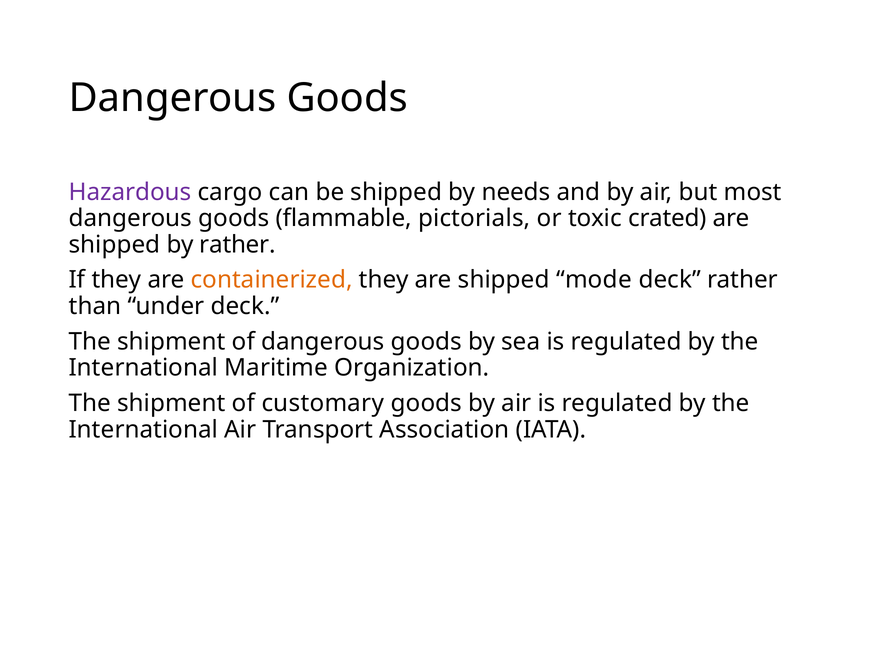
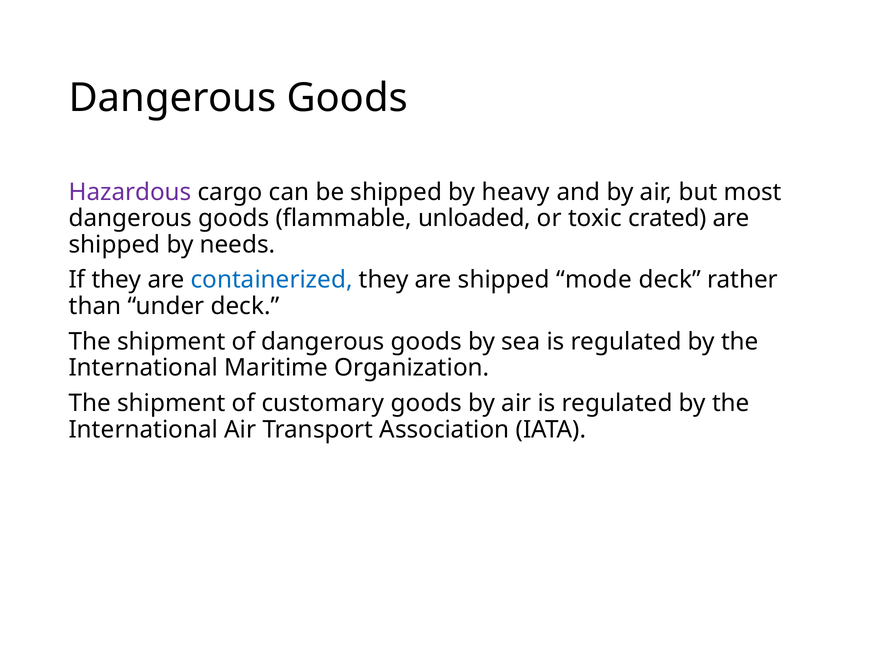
needs: needs -> heavy (516, 192)
pictorials: pictorials -> unloaded (474, 218)
by rather: rather -> needs (237, 244)
containerized colour: orange -> blue (272, 280)
